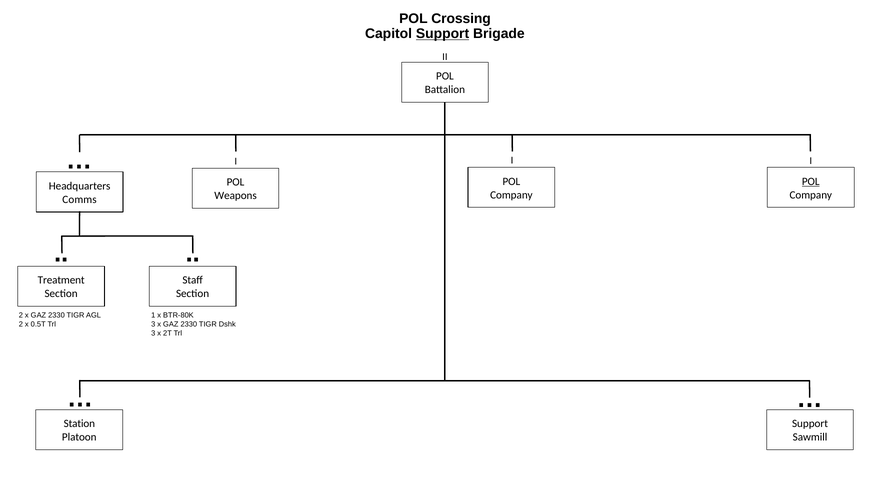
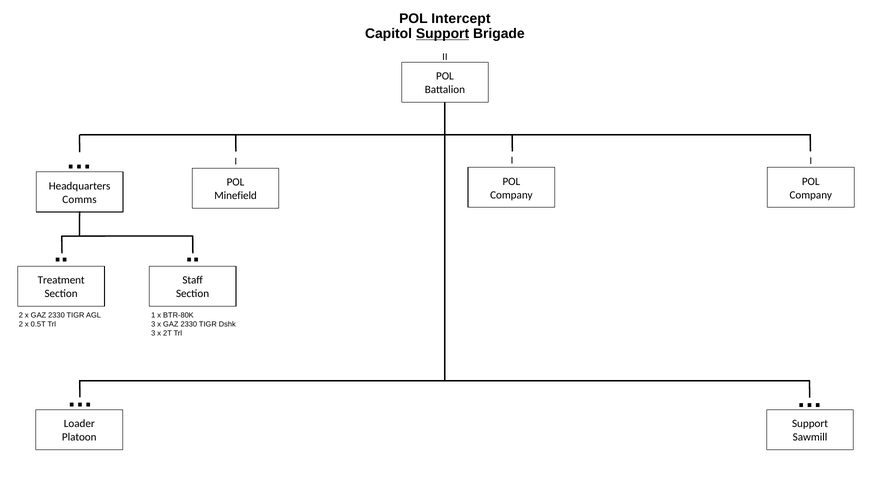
Crossing: Crossing -> Intercept (461, 19)
POL underline: present -> none (811, 181)
Weapons: Weapons -> Minefield (236, 195)
Station: Station -> Loader (79, 423)
